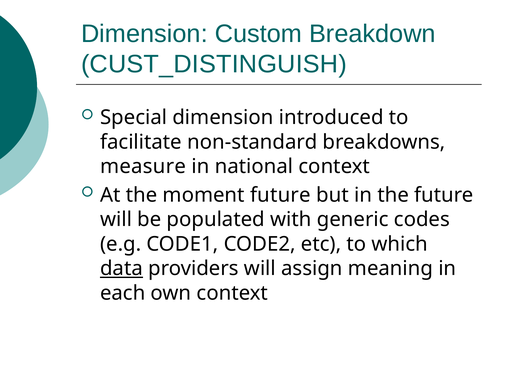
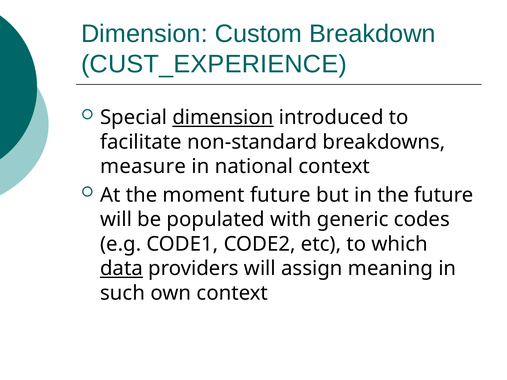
CUST_DISTINGUISH: CUST_DISTINGUISH -> CUST_EXPERIENCE (214, 64)
dimension underline: none -> present (223, 118)
each: each -> such (123, 293)
